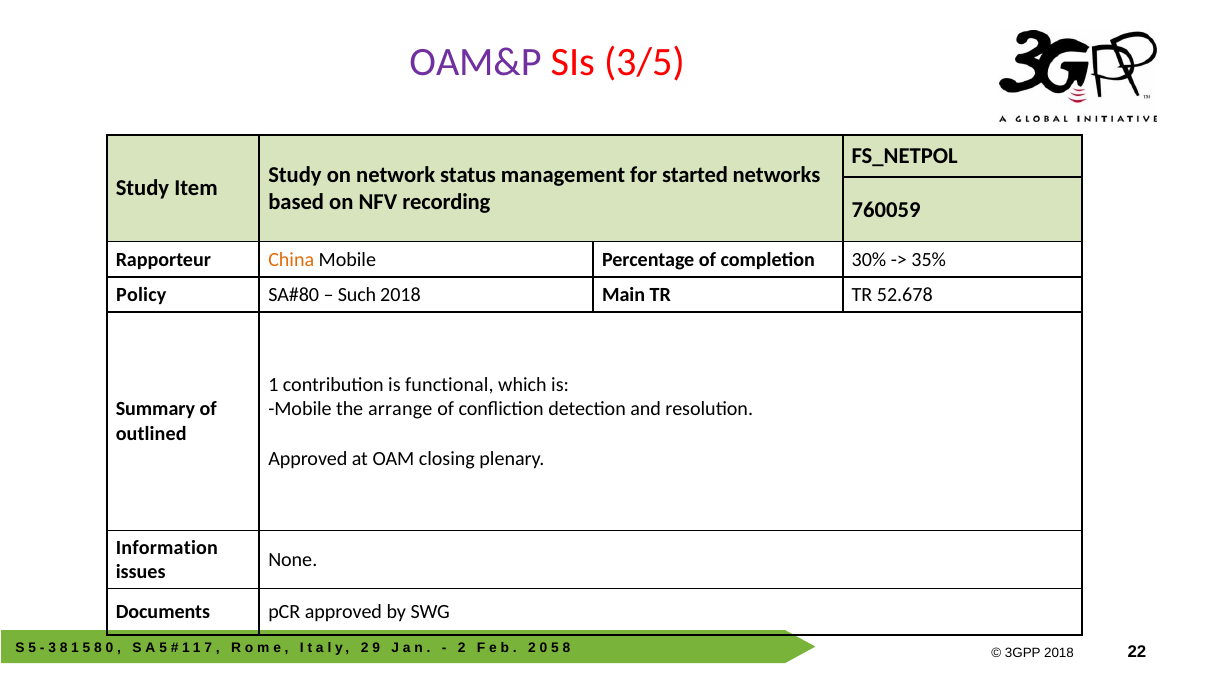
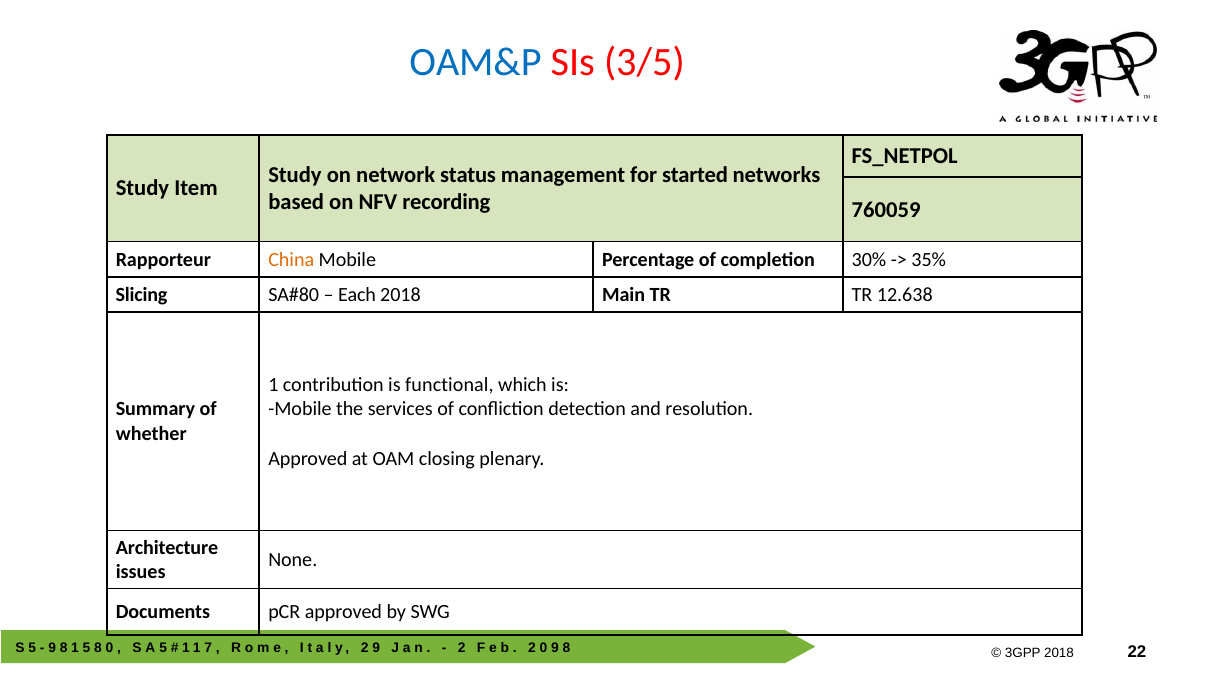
OAM&P colour: purple -> blue (476, 63)
Policy: Policy -> Slicing (142, 295)
Such: Such -> Each (357, 295)
52.678: 52.678 -> 12.638 (905, 295)
arrange: arrange -> services (400, 409)
outlined: outlined -> whether (151, 434)
Information: Information -> Architecture (167, 547)
3: 3 -> 9 (52, 648)
5: 5 -> 9 (555, 648)
